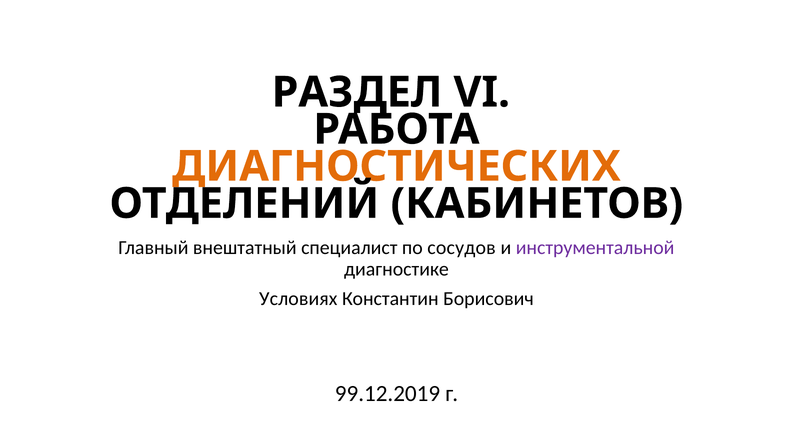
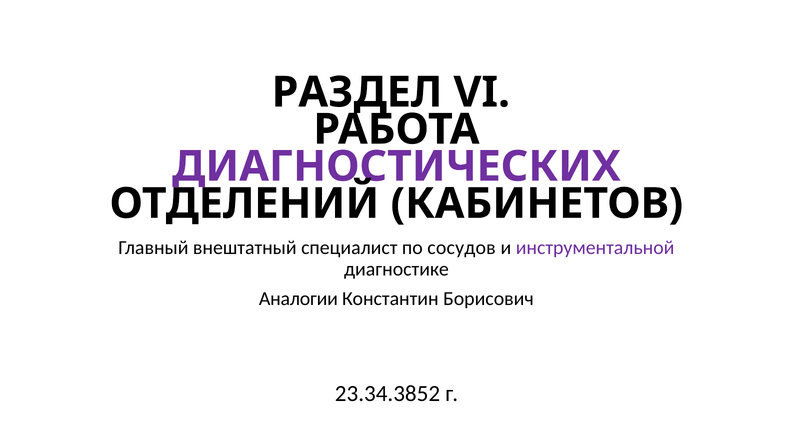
ДИАГНОСТИЧЕСКИХ colour: orange -> purple (396, 167)
Условиях: Условиях -> Аналогии (298, 299)
99.12.2019: 99.12.2019 -> 23.34.3852 (387, 394)
